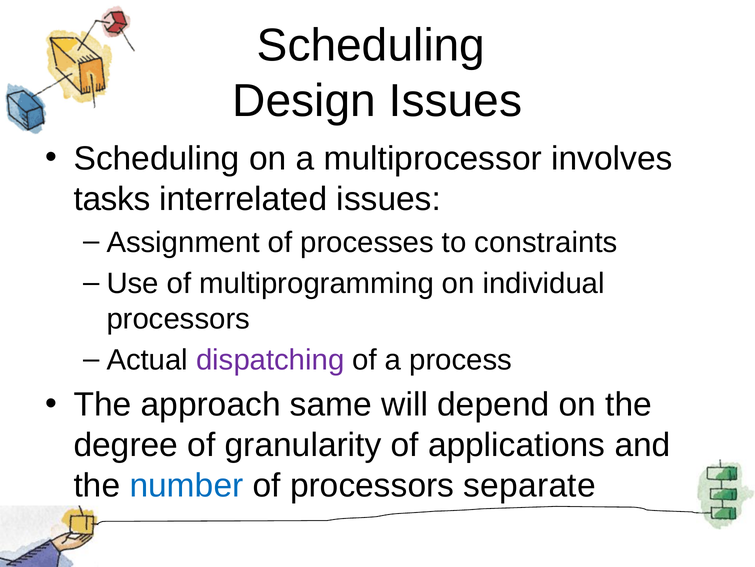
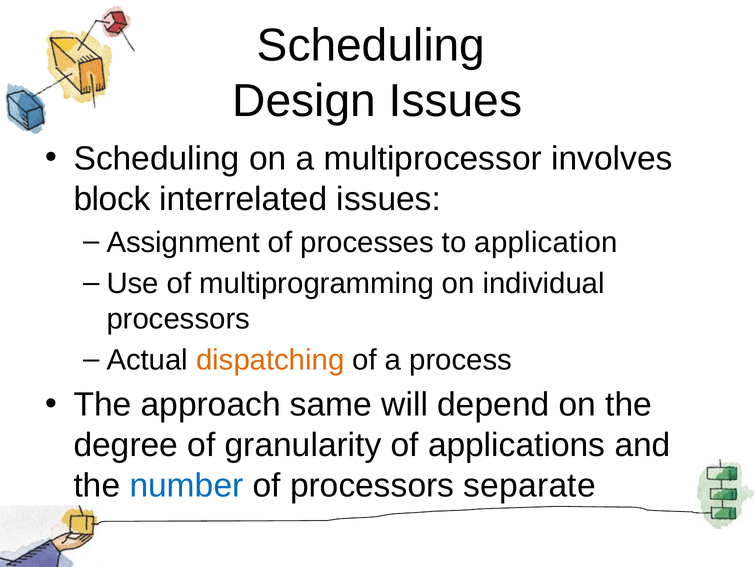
tasks: tasks -> block (112, 199)
constraints: constraints -> application (546, 242)
dispatching colour: purple -> orange (270, 360)
